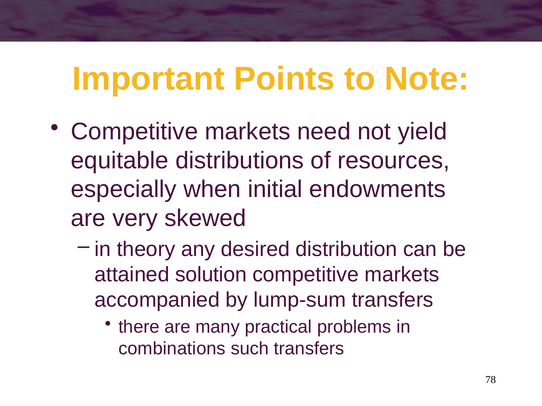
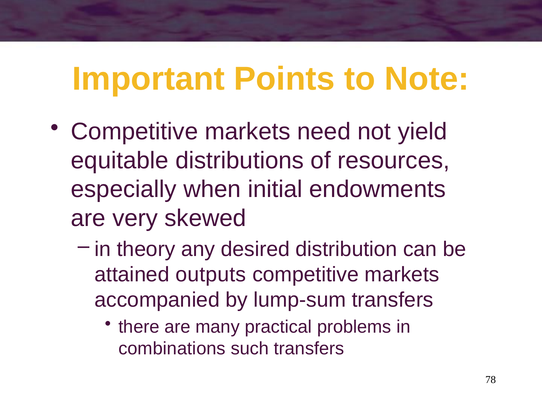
solution: solution -> outputs (211, 275)
